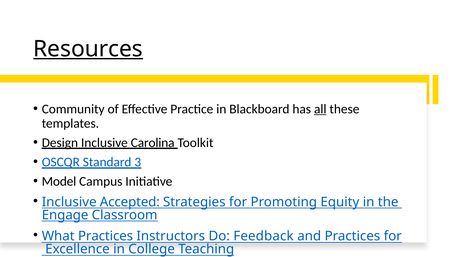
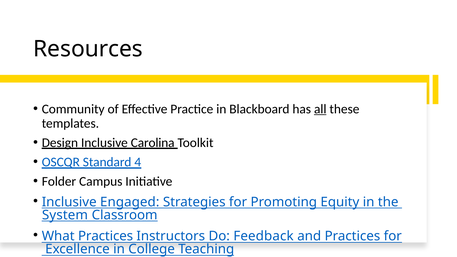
Resources underline: present -> none (88, 49)
3: 3 -> 4 (138, 162)
Model: Model -> Folder (59, 181)
Accepted: Accepted -> Engaged (130, 202)
Engage: Engage -> System (65, 215)
